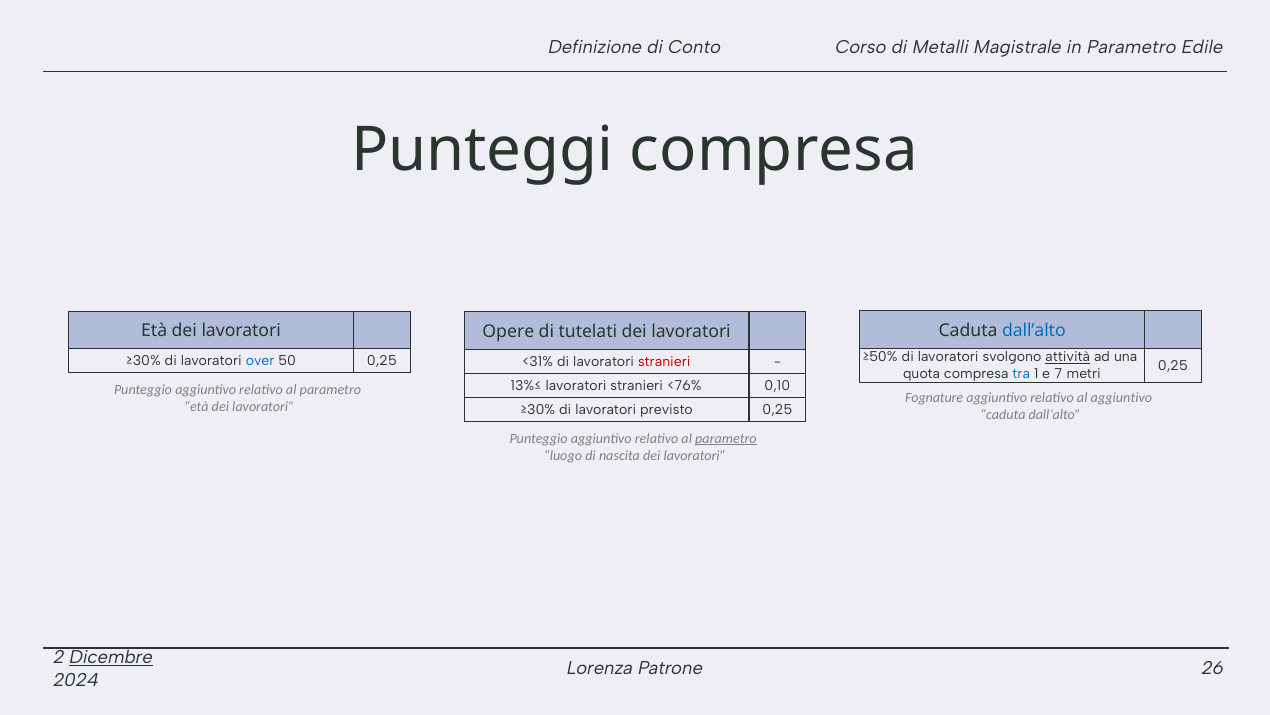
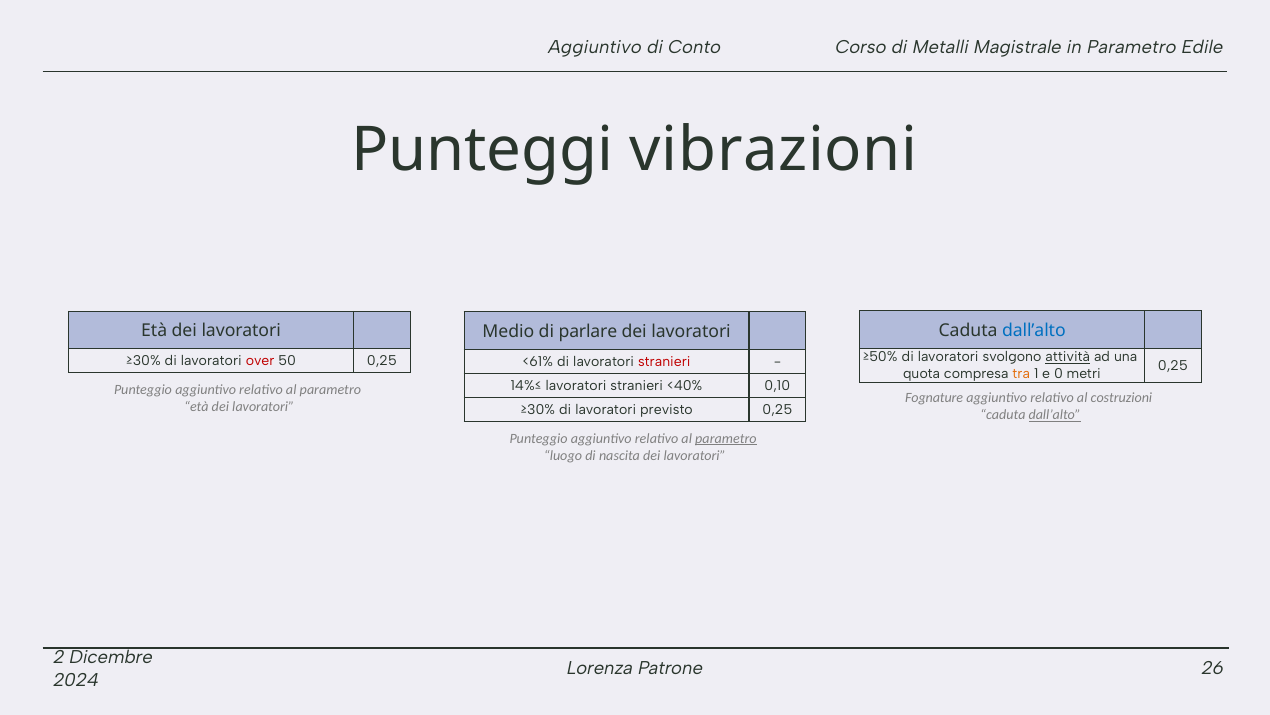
Definizione: Definizione -> Aggiuntivo (595, 47)
Punteggi compresa: compresa -> vibrazioni (774, 150)
Opere: Opere -> Medio (508, 331)
tutelati: tutelati -> parlare (588, 331)
over colour: blue -> red (260, 361)
<31%: <31% -> <61% (538, 361)
tra colour: blue -> orange (1021, 374)
7: 7 -> 0 (1059, 374)
13%≤: 13%≤ -> 14%≤ (526, 385)
<76%: <76% -> <40% (685, 385)
al aggiuntivo: aggiuntivo -> costruzioni (1121, 398)
dall’alto underline: none -> present (1055, 415)
Dicembre underline: present -> none (111, 657)
